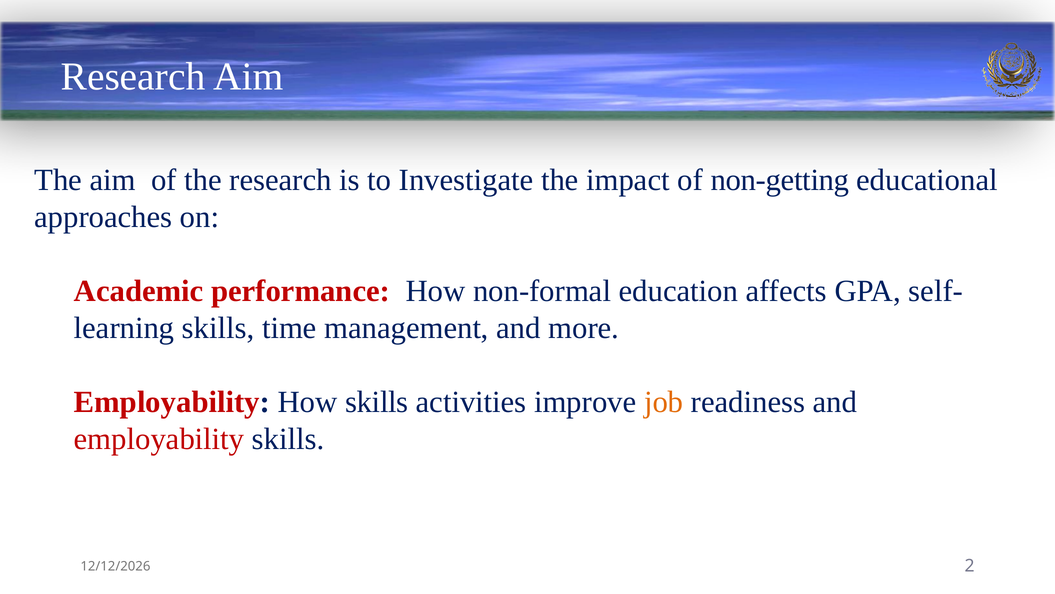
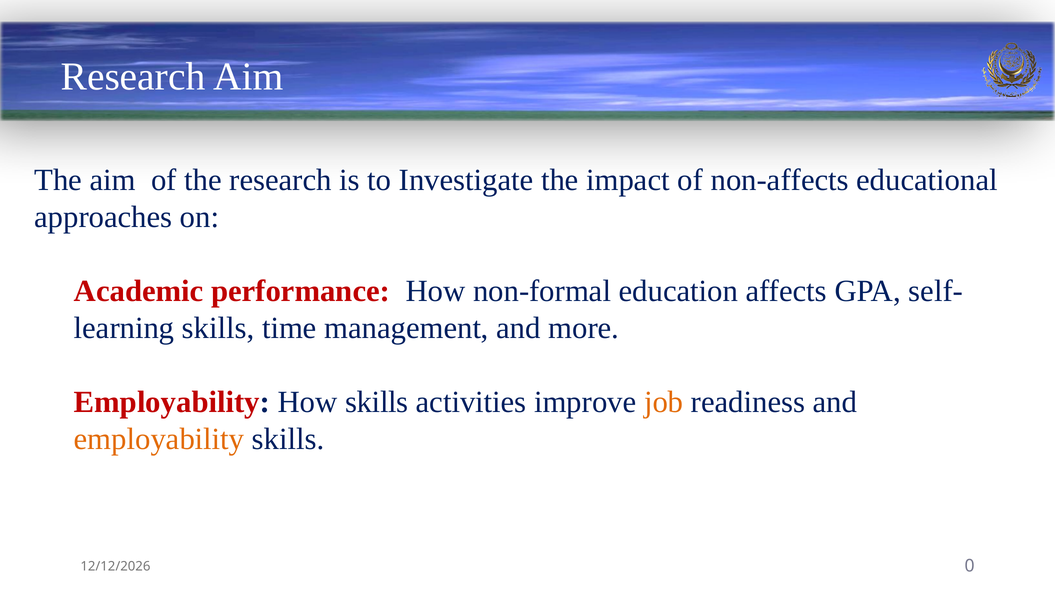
non-getting: non-getting -> non-affects (780, 180)
employability colour: red -> orange (159, 439)
2: 2 -> 0 (970, 566)
